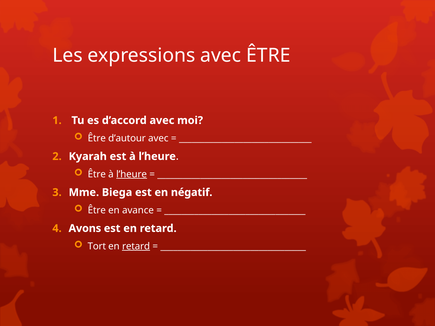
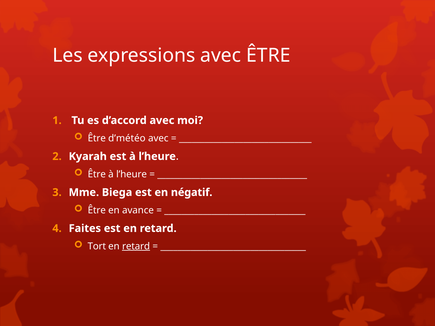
d’autour: d’autour -> d’météo (127, 138)
l’heure underline: present -> none (132, 174)
Avons: Avons -> Faites (85, 229)
